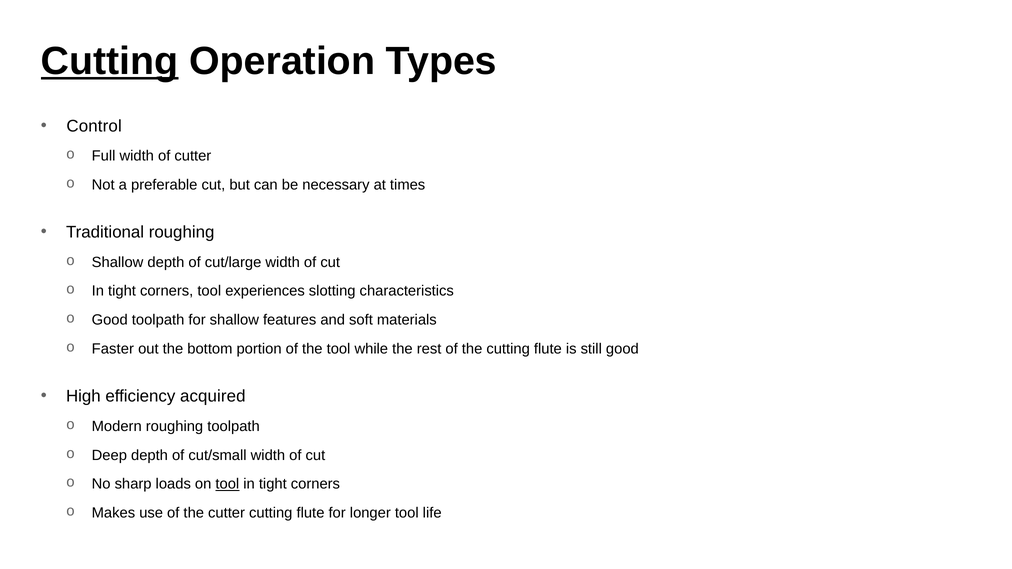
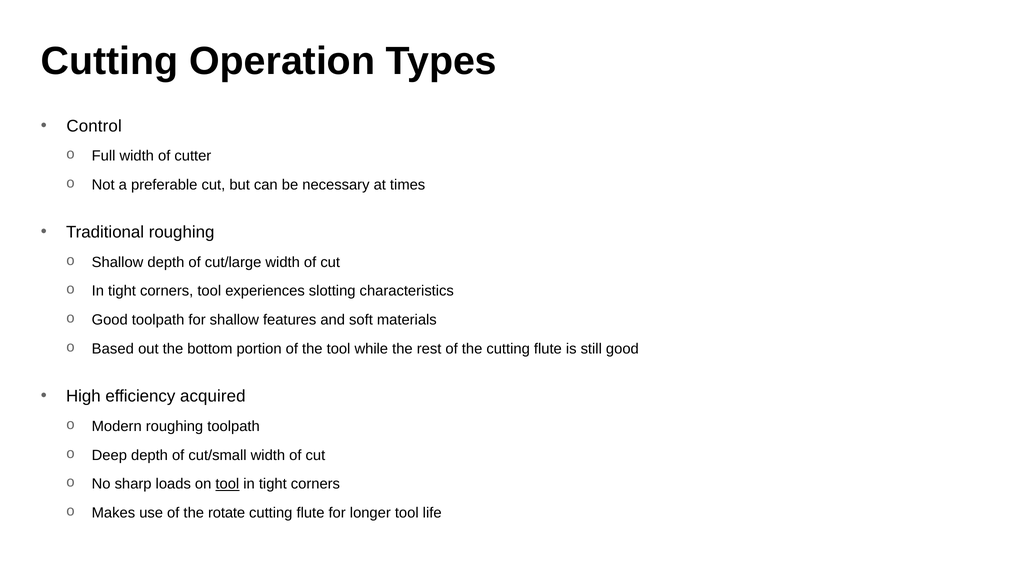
Cutting underline: present -> none (110, 61)
Faster: Faster -> Based (113, 349)
the cutter: cutter -> rotate (227, 513)
